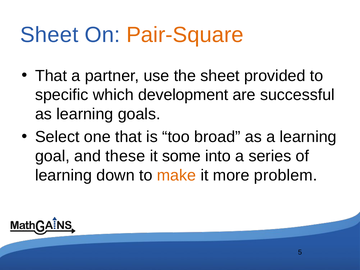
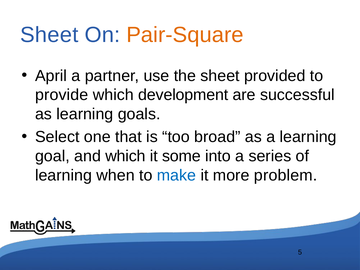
That: That -> April (51, 76)
specific: specific -> provide (62, 95)
and these: these -> which (125, 156)
down: down -> when (116, 175)
make colour: orange -> blue (176, 175)
